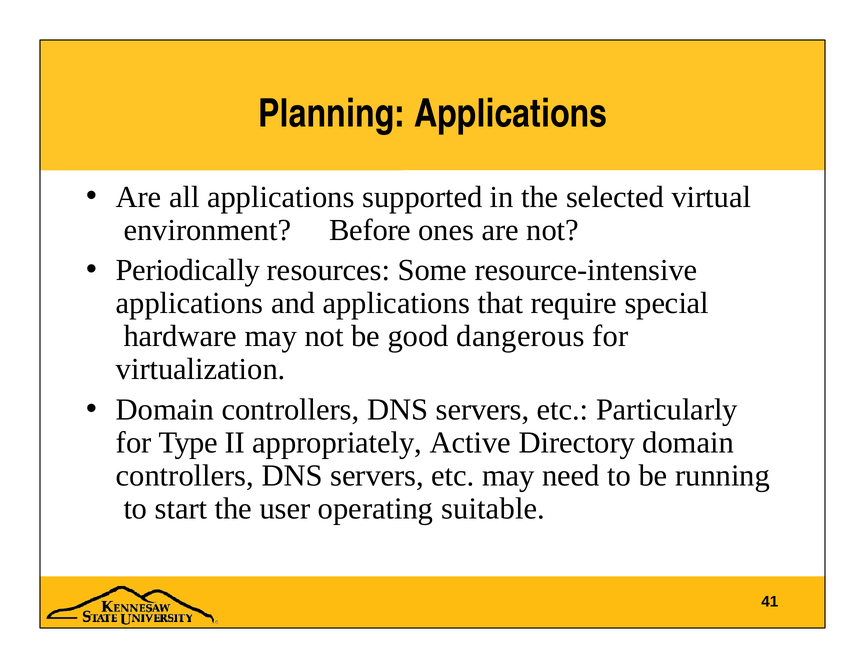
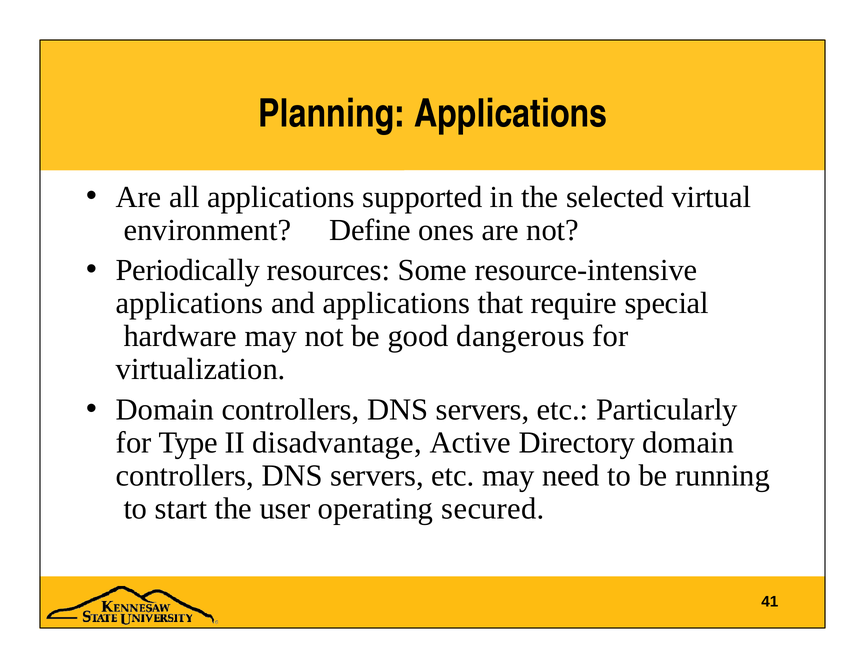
Before: Before -> Define (370, 230)
appropriately: appropriately -> disadvantage (337, 443)
suitable: suitable -> secured (493, 509)
